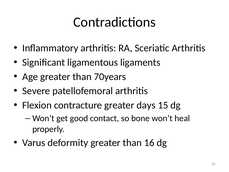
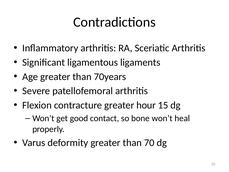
days: days -> hour (146, 105)
16: 16 -> 70 (149, 142)
